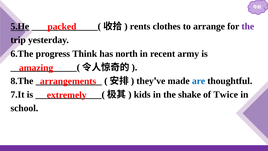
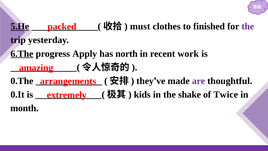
rents: rents -> must (140, 26)
arrange: arrange -> finished (209, 26)
6.The underline: none -> present (22, 54)
Think: Think -> Apply (85, 54)
army: army -> work (188, 54)
8.The: 8.The -> 0.The (22, 81)
are colour: blue -> purple (199, 81)
7.It: 7.It -> 0.It (17, 94)
school: school -> month (24, 108)
